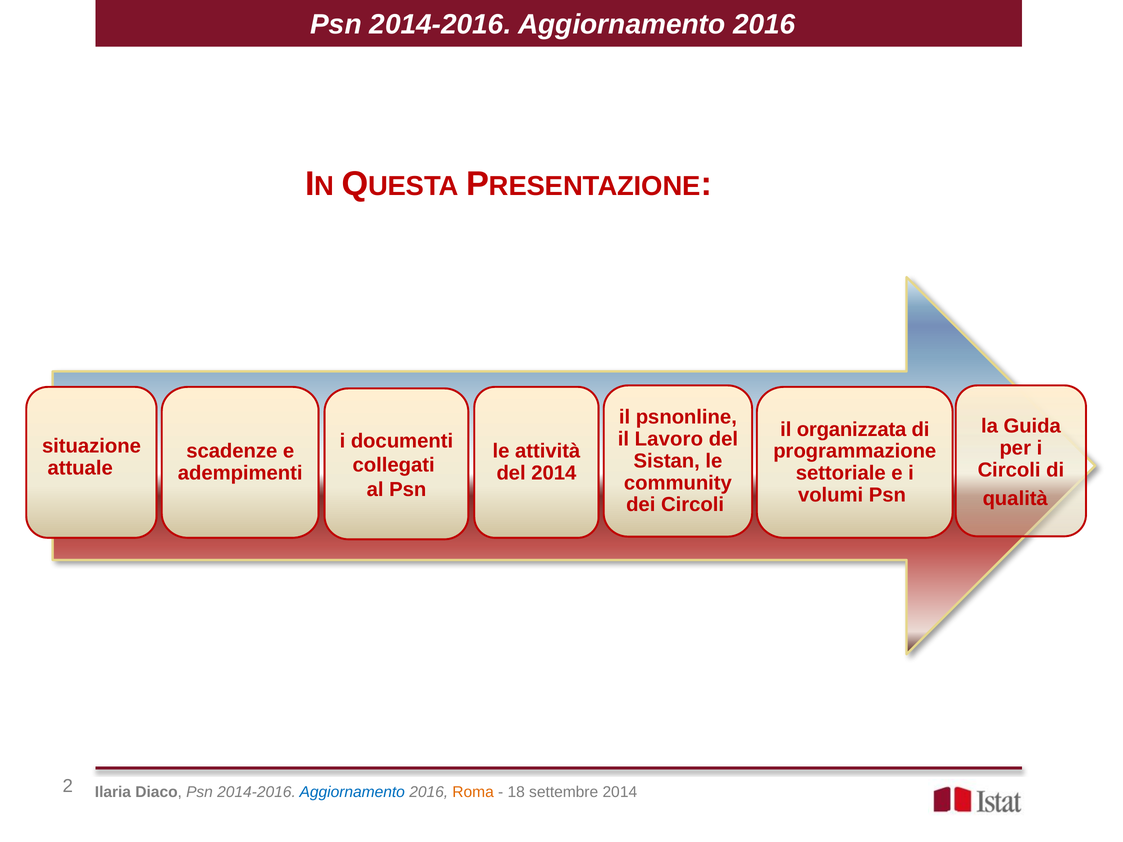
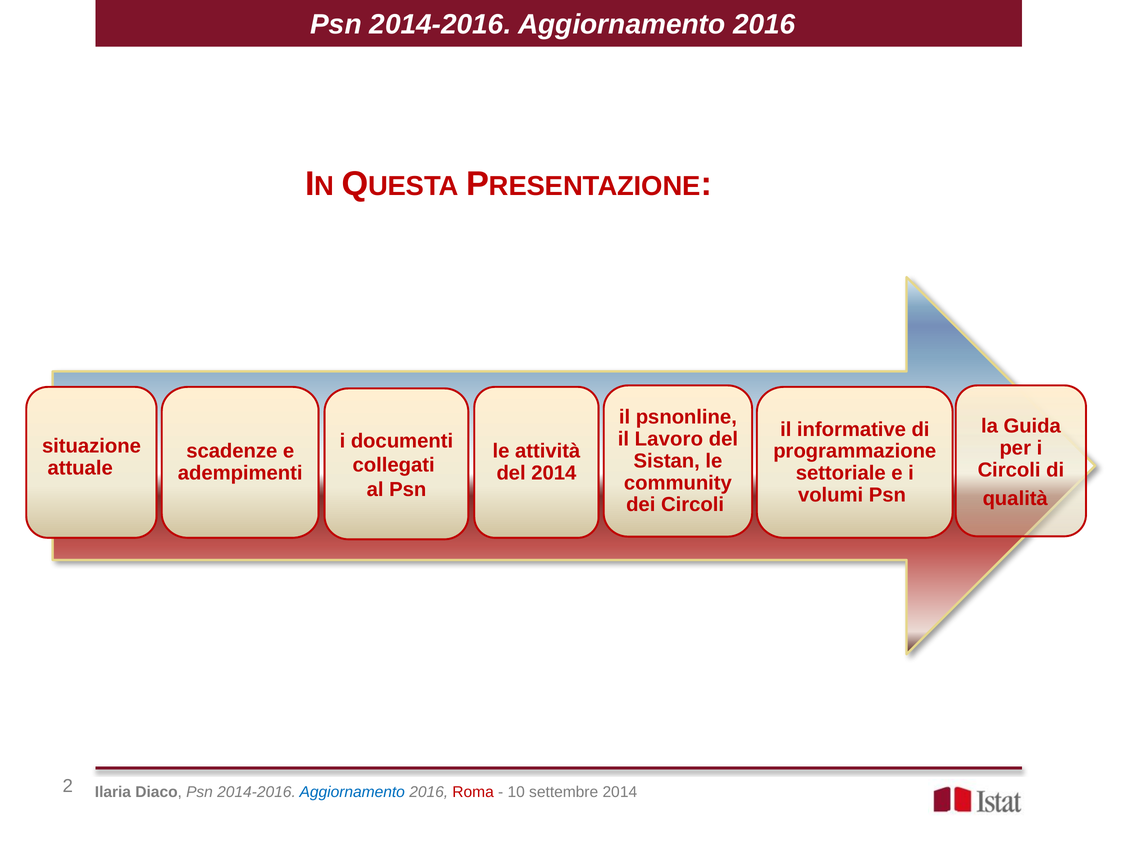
organizzata: organizzata -> informative (851, 429)
Roma colour: orange -> red (473, 792)
18: 18 -> 10 (516, 792)
